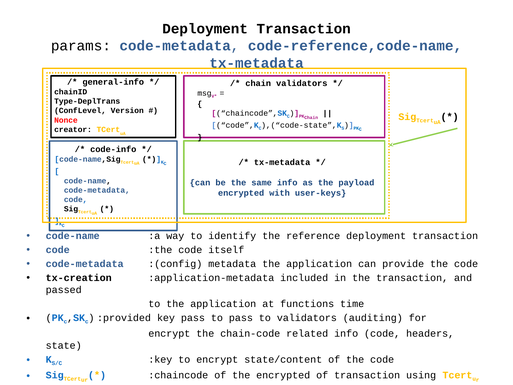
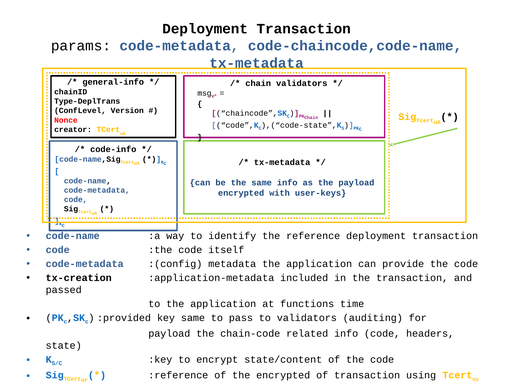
code-reference,code-name: code-reference,code-name -> code-chaincode,code-name (355, 46)
key pass: pass -> same (193, 318)
encrypt: encrypt -> payload (169, 333)
:chaincode: :chaincode -> :reference (178, 375)
